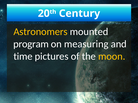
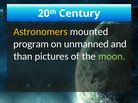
measuring: measuring -> unmanned (86, 44)
time: time -> than (23, 57)
moon colour: yellow -> light green (112, 57)
